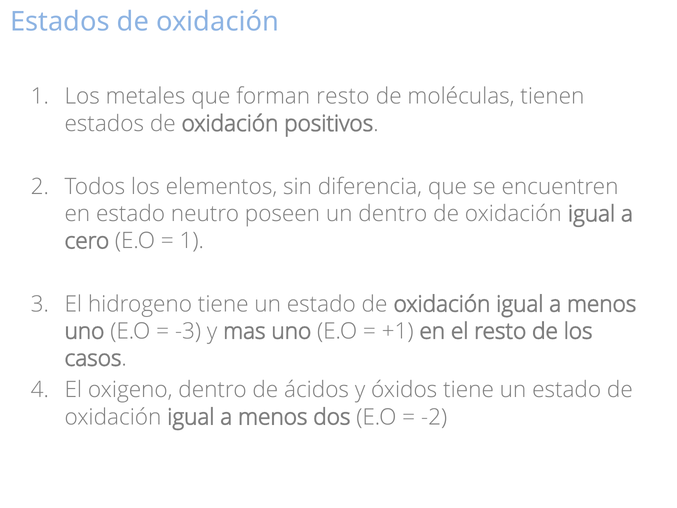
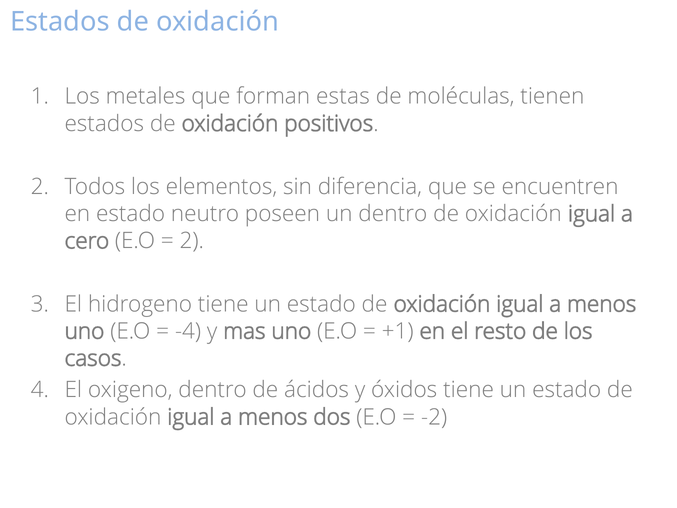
forman resto: resto -> estas (343, 96)
1: 1 -> 2 (192, 241)
-3: -3 -> -4 (188, 331)
